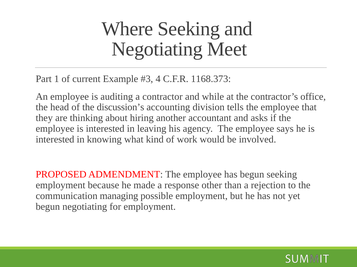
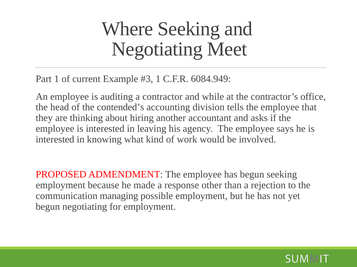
4: 4 -> 1 (158, 79)
1168.373: 1168.373 -> 6084.949 (211, 79)
discussion’s: discussion’s -> contended’s (120, 108)
